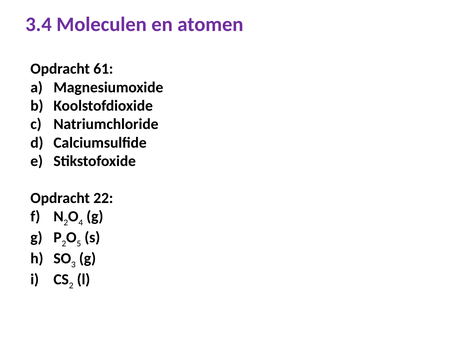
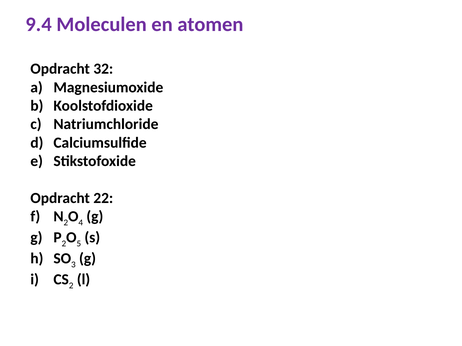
3.4: 3.4 -> 9.4 (39, 25)
61: 61 -> 32 (103, 69)
